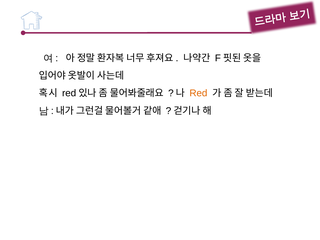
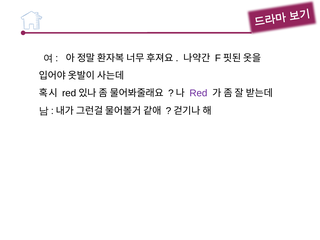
Red colour: orange -> purple (198, 93)
